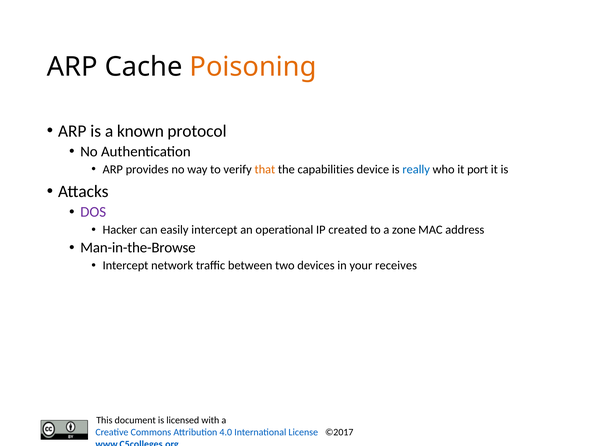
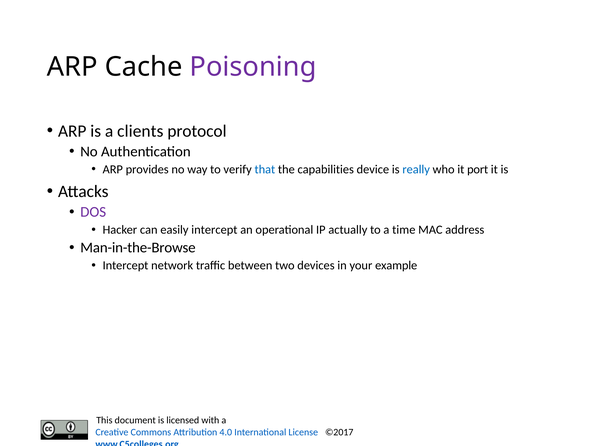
Poisoning colour: orange -> purple (253, 67)
known: known -> clients (140, 131)
that colour: orange -> blue (265, 169)
created: created -> actually (348, 230)
zone: zone -> time (404, 230)
receives: receives -> example (396, 266)
